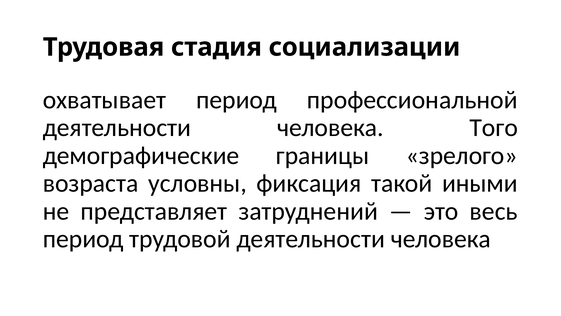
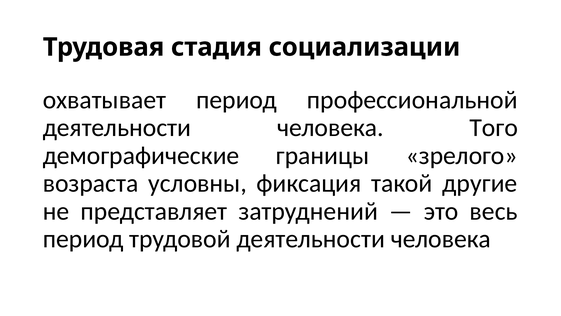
иными: иными -> другие (480, 183)
